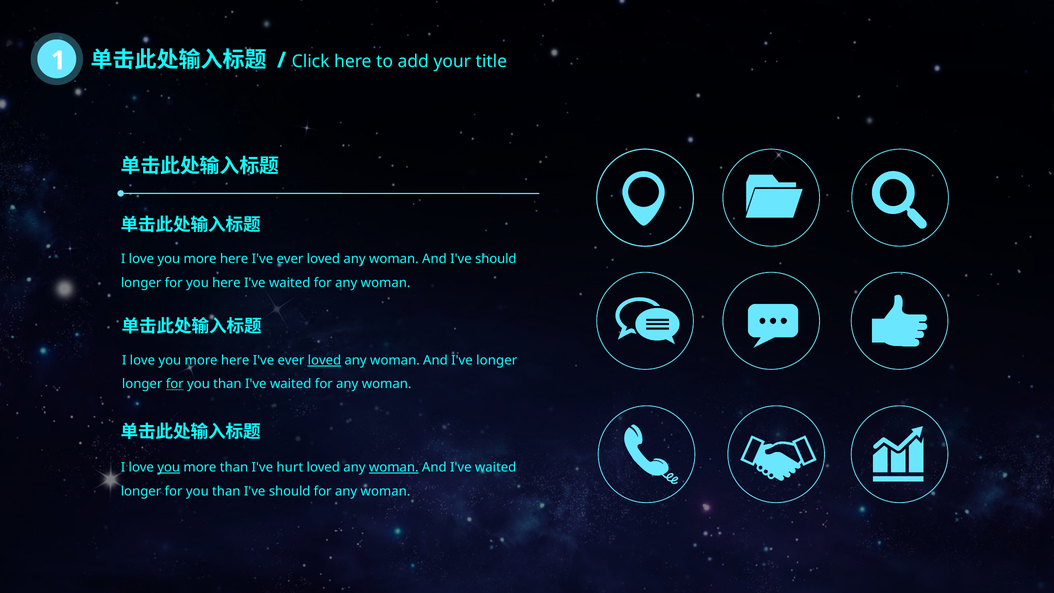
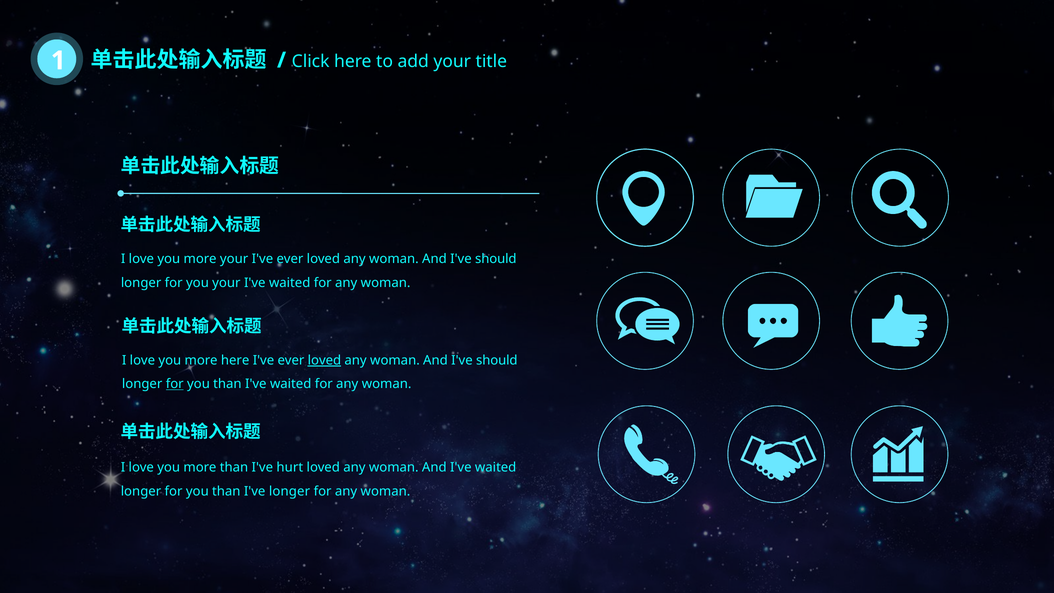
here: here -> your (234, 259)
you here: here -> your (226, 283)
longer: longer -> should (497, 360)
you underline: present -> none (169, 467)
woman underline: present -> none (394, 467)
than I've should: should -> longer (290, 491)
